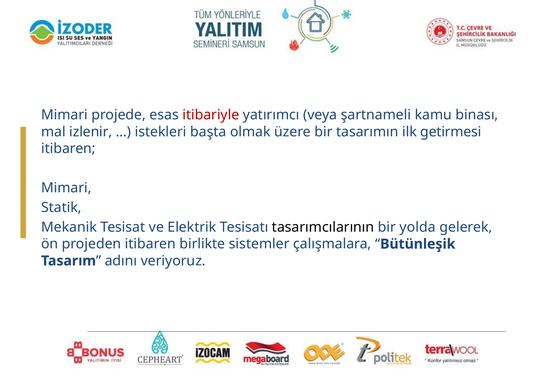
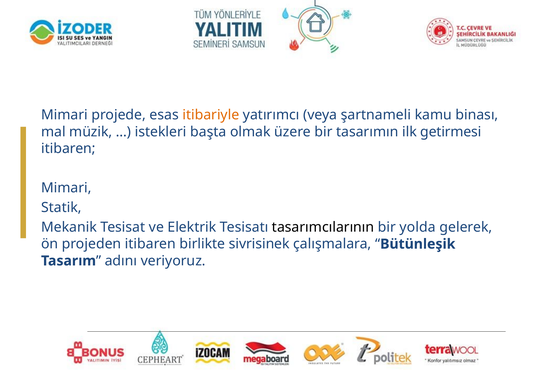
itibariyle colour: red -> orange (211, 115)
izlenir: izlenir -> müzik (91, 132)
sistemler: sistemler -> sivrisinek (259, 244)
